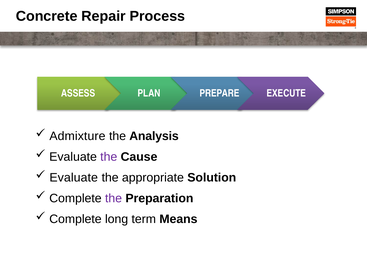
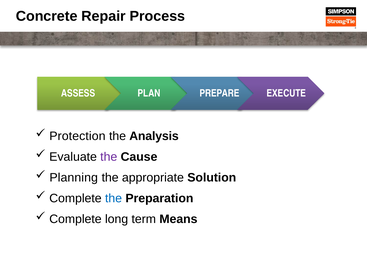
Admixture: Admixture -> Protection (77, 136)
Evaluate: Evaluate -> Planning (74, 178)
the colour: purple -> blue (114, 199)
